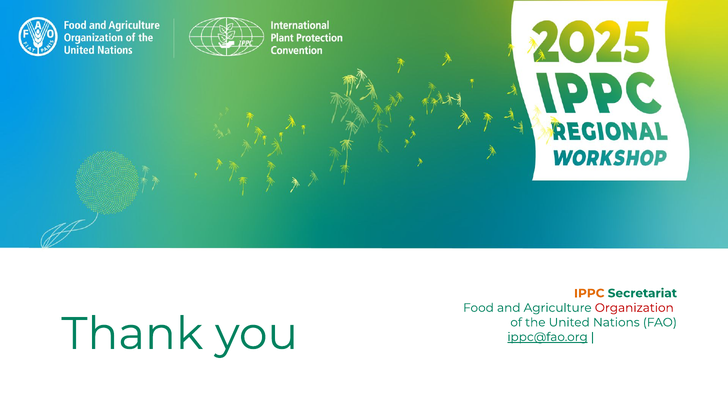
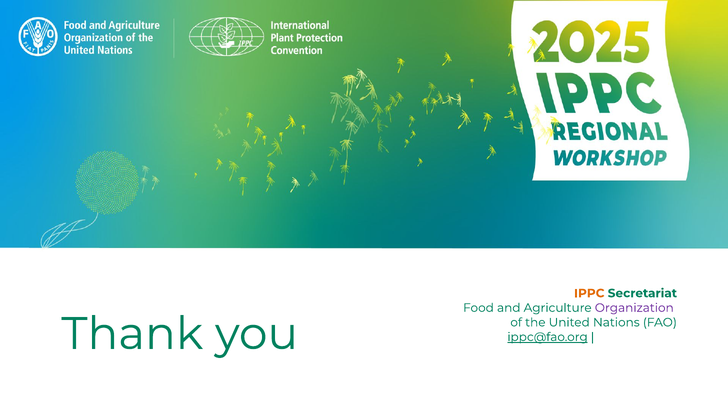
Organization colour: red -> purple (634, 307)
